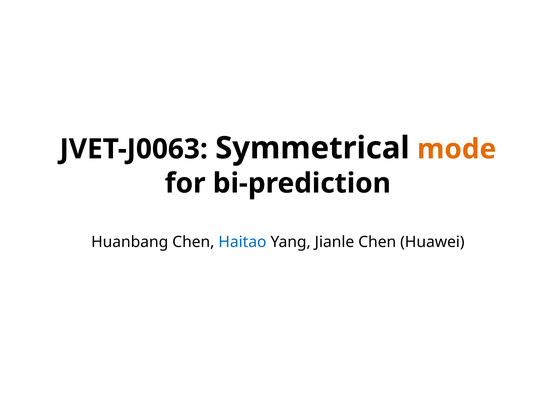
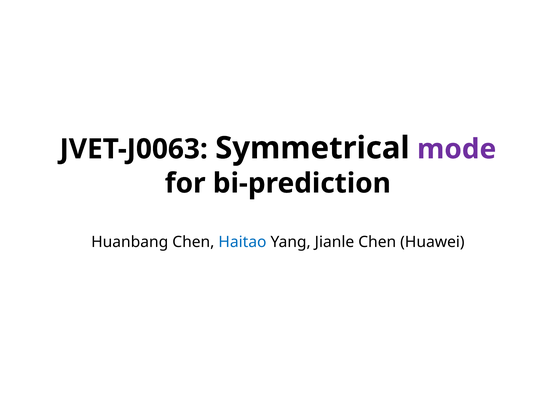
mode colour: orange -> purple (457, 149)
